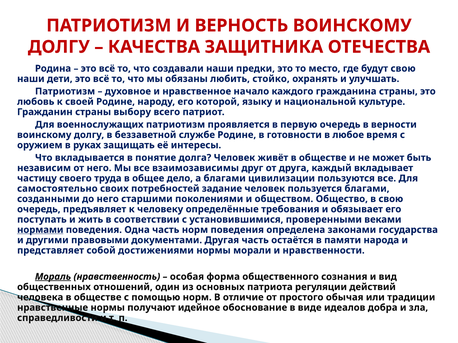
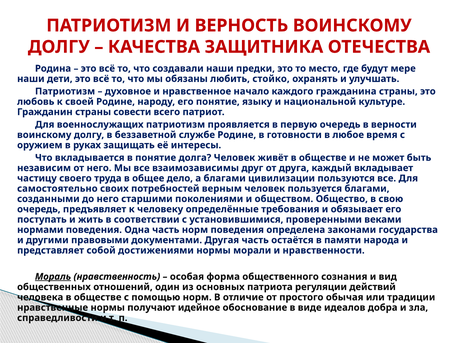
будут свою: свою -> мере (403, 69)
его которой: которой -> понятие (218, 102)
выбору: выбору -> совести (132, 112)
задание: задание -> верным (222, 189)
нормами underline: present -> none (40, 230)
